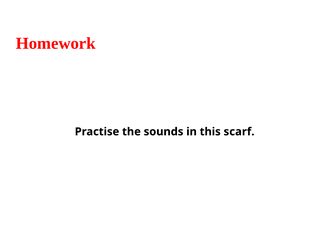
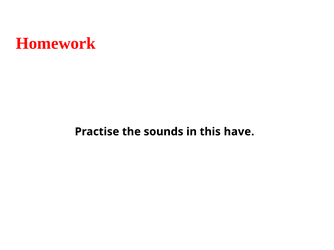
scarf: scarf -> have (239, 132)
